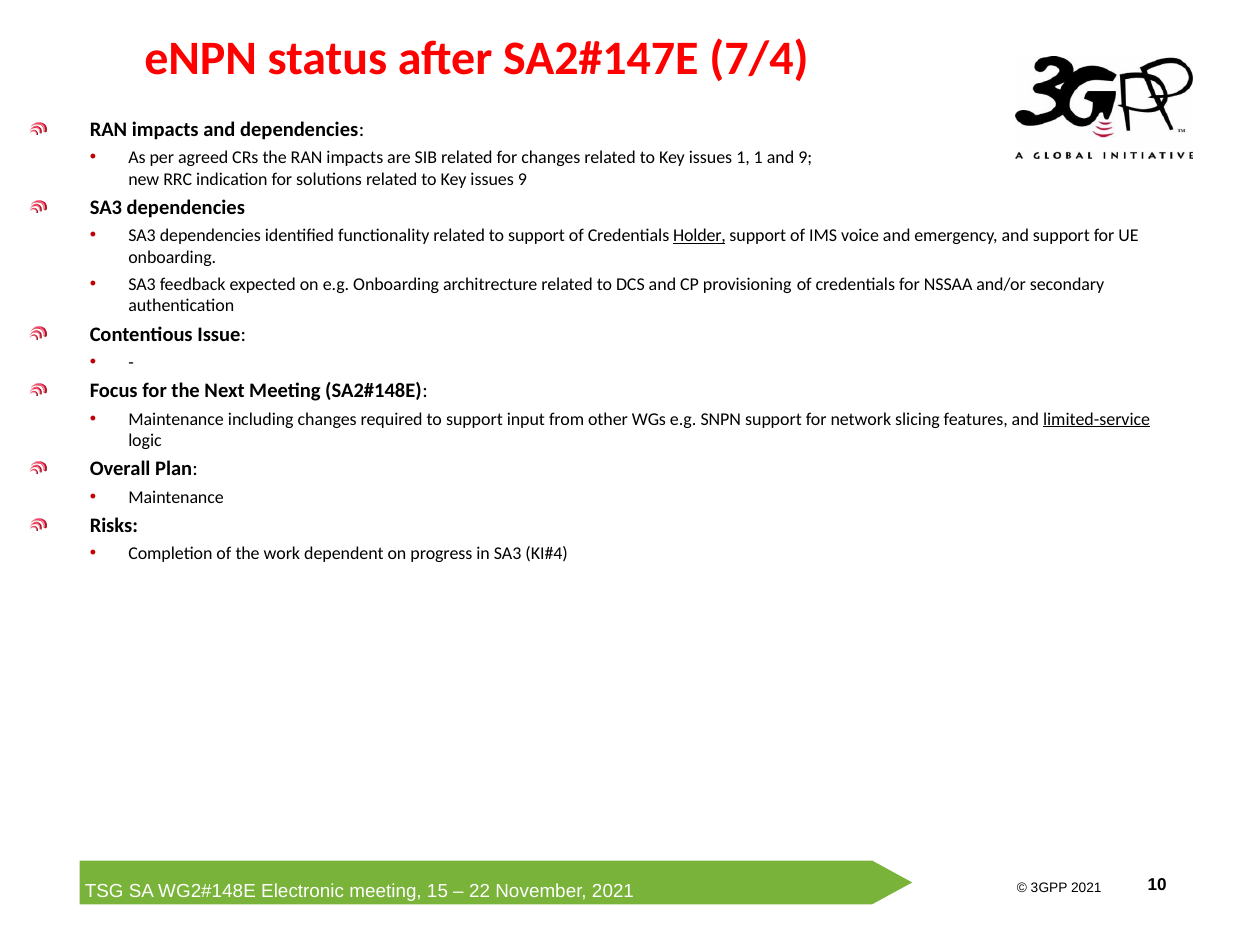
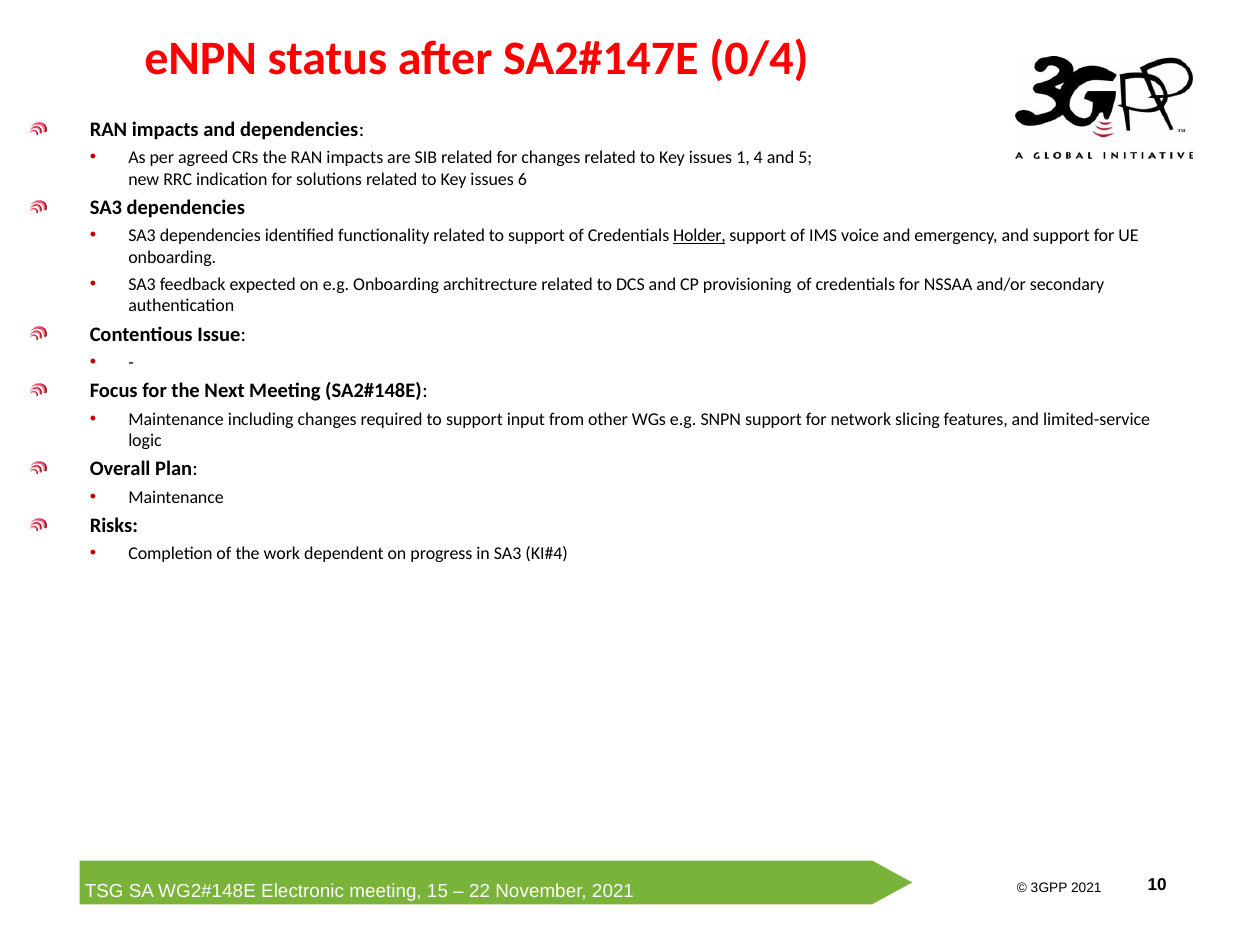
7/4: 7/4 -> 0/4 (759, 58)
1 1: 1 -> 4 (758, 158)
and 9: 9 -> 5 (805, 158)
issues 9: 9 -> 6 (522, 179)
limited-service underline: present -> none (1097, 419)
